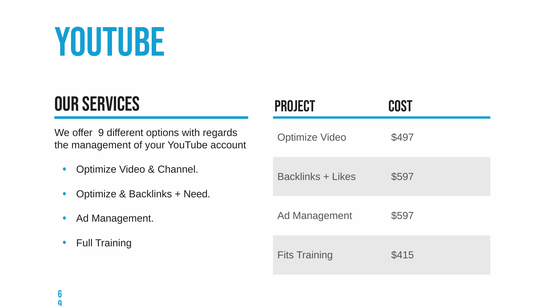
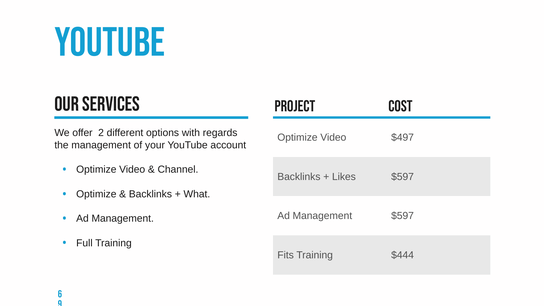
offer 9: 9 -> 2 (101, 133)
Need: Need -> What (197, 194)
$415: $415 -> $444 (403, 255)
